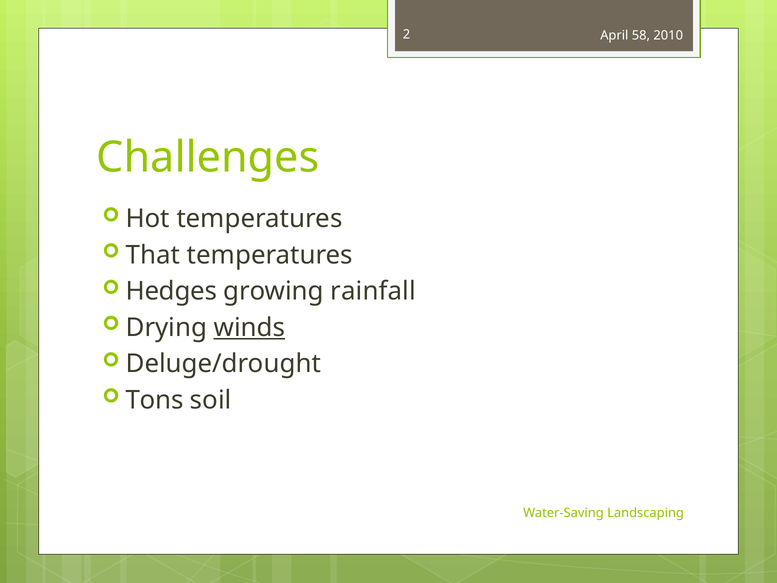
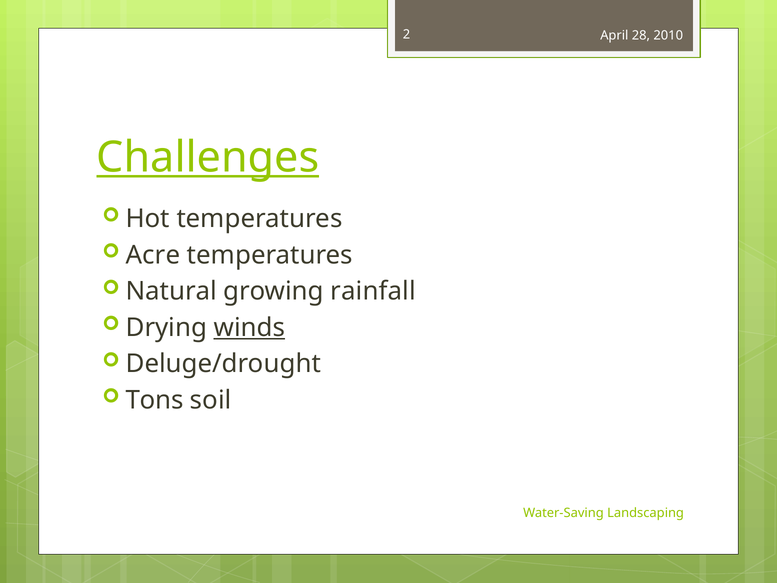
58: 58 -> 28 (641, 35)
Challenges underline: none -> present (208, 158)
That: That -> Acre (153, 255)
Hedges: Hedges -> Natural (171, 291)
